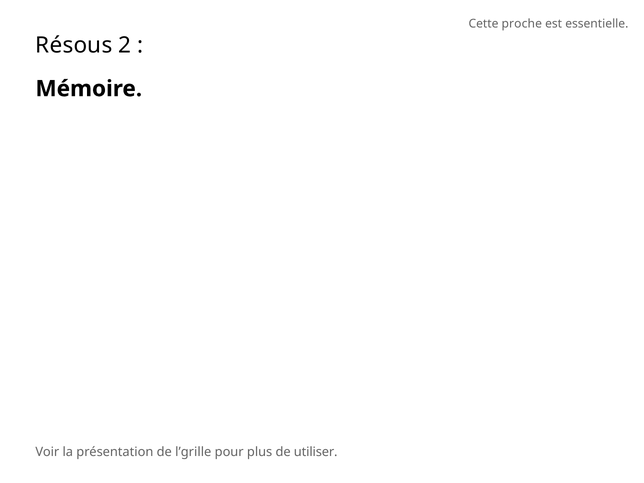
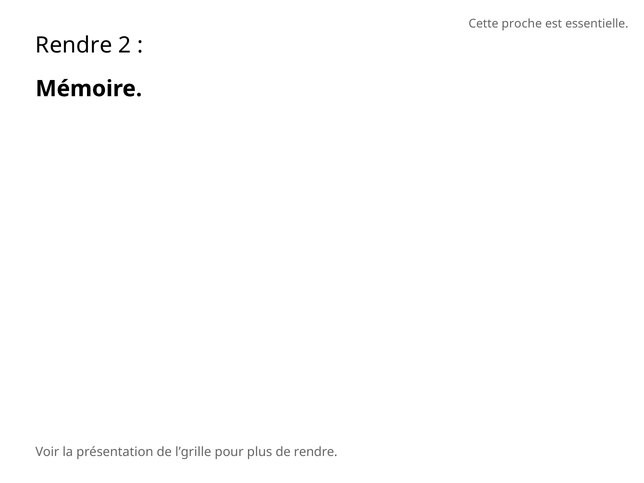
Résous: Résous -> Rendre (74, 45)
de utiliser: utiliser -> rendre (316, 452)
